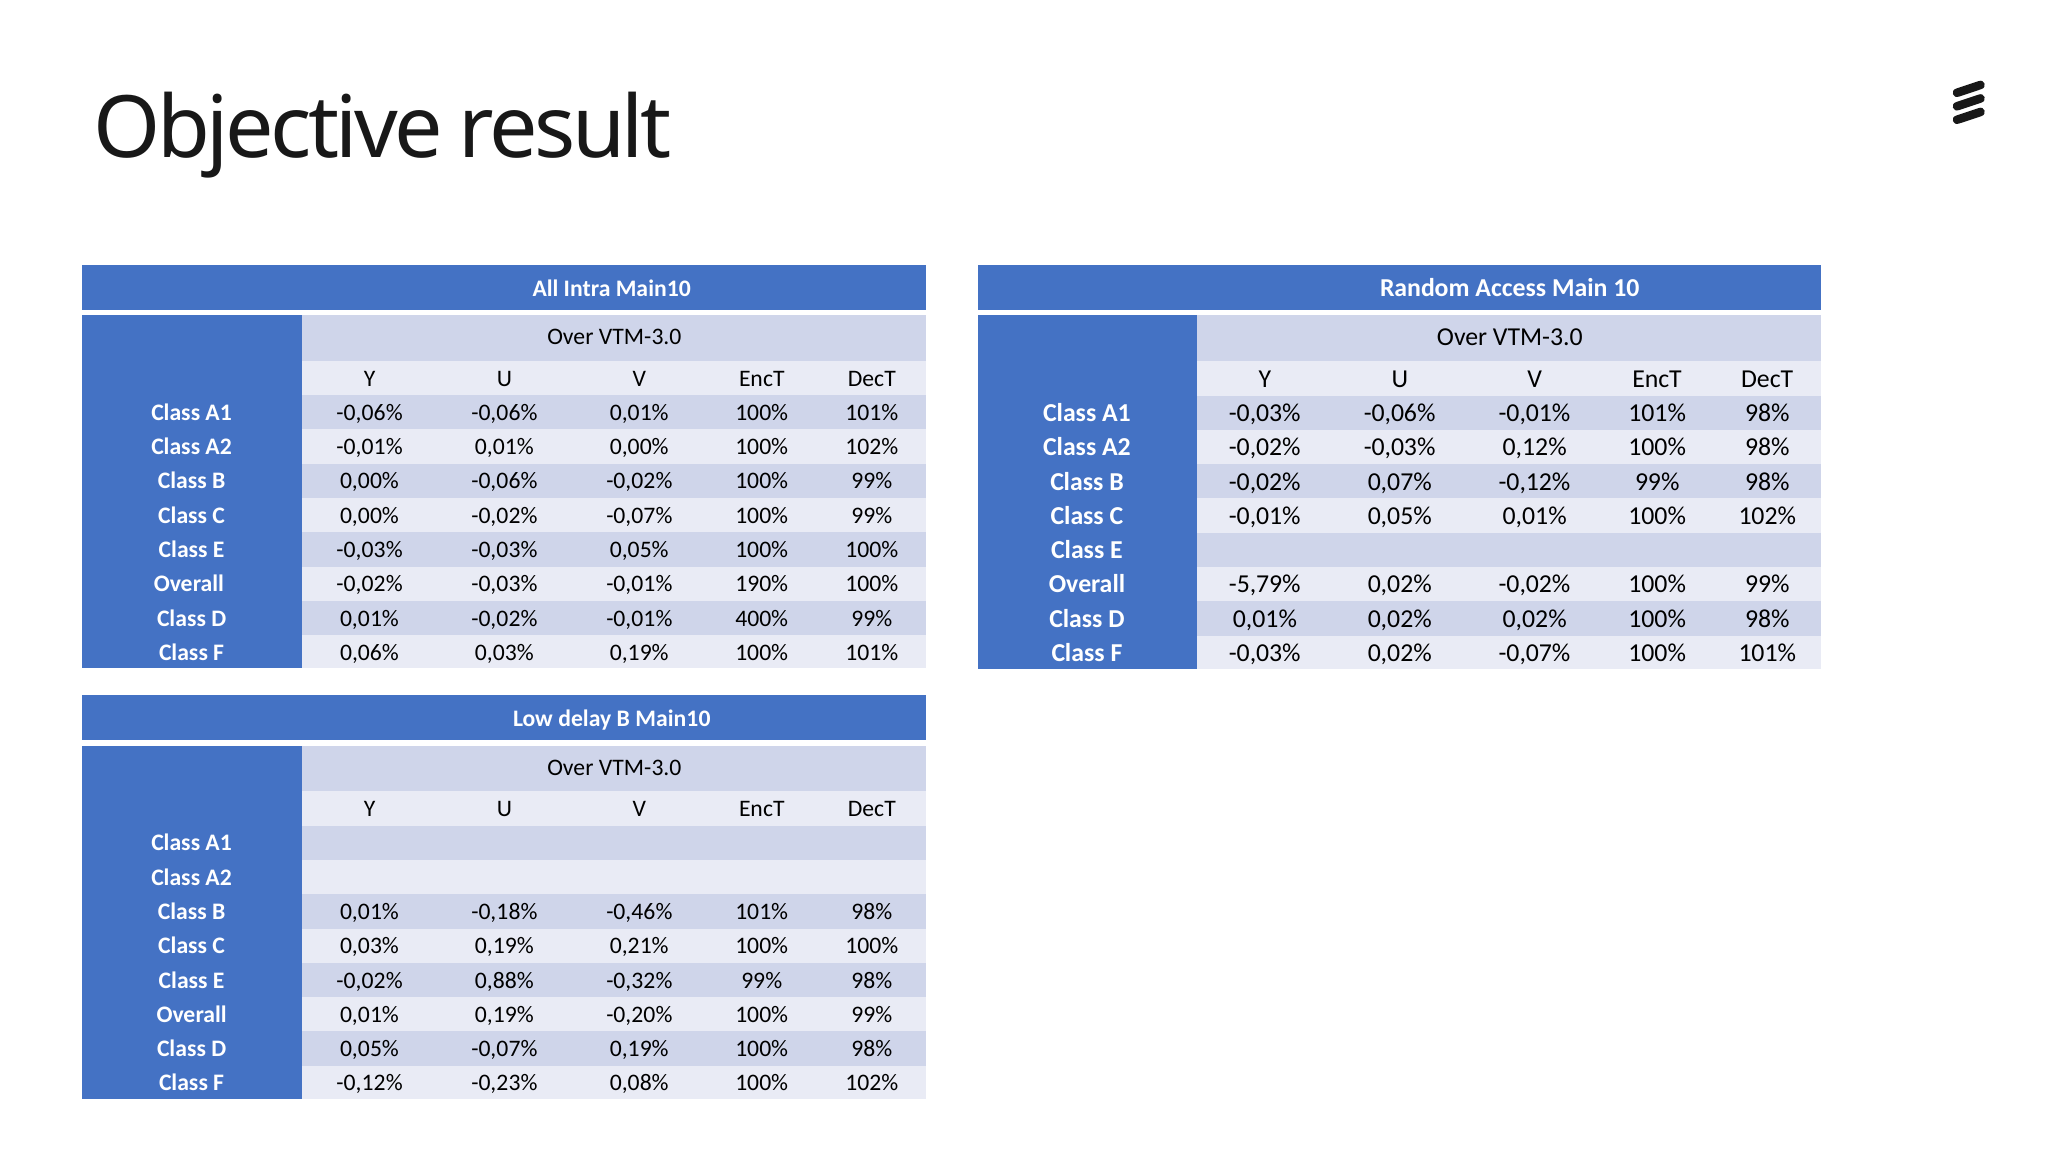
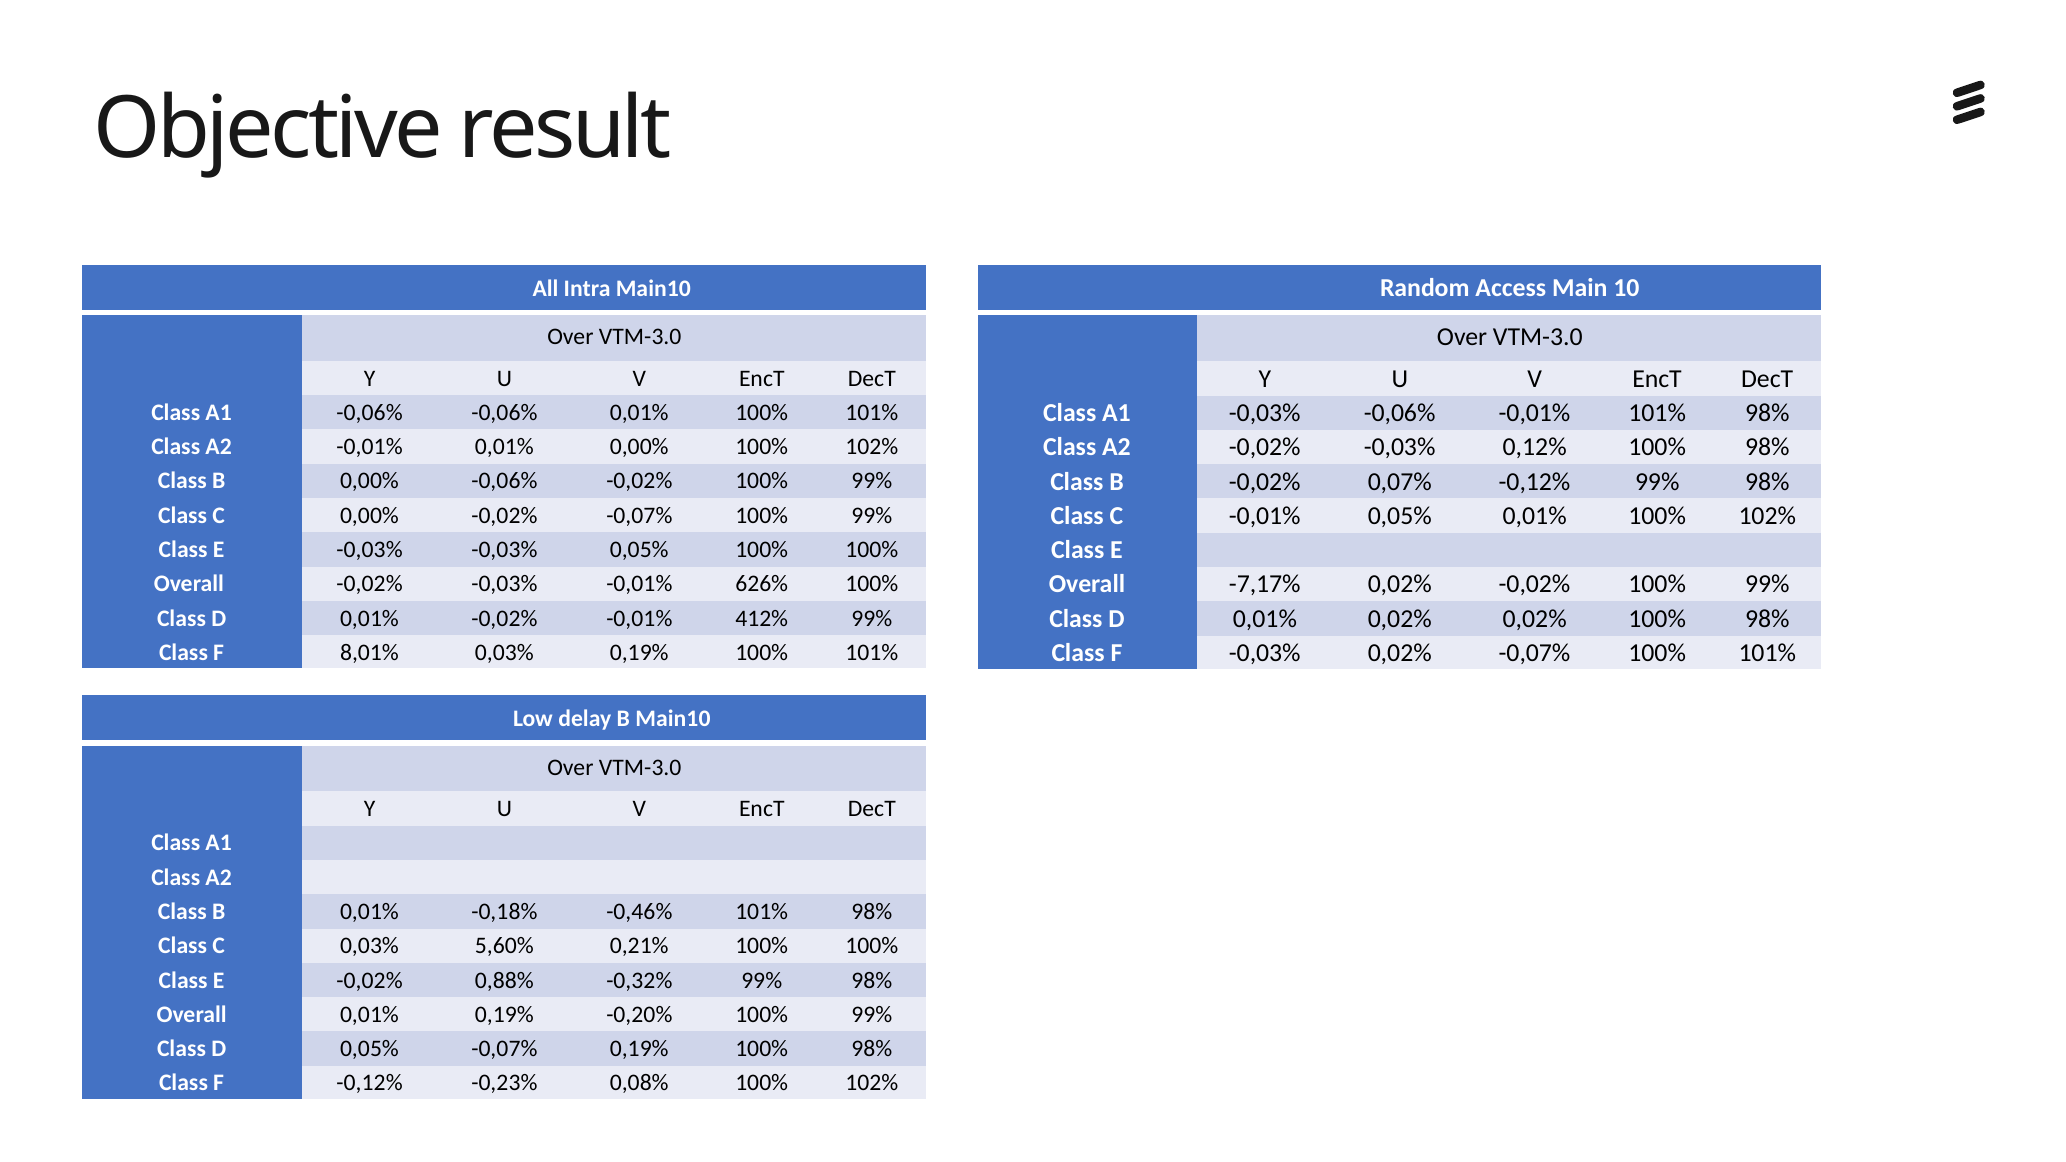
-5,79%: -5,79% -> -7,17% (1265, 584)
190%: 190% -> 626% (762, 584)
400%: 400% -> 412% (762, 618)
0,06%: 0,06% -> 8,01% (369, 653)
C 0,03% 0,19%: 0,19% -> 5,60% (504, 946)
